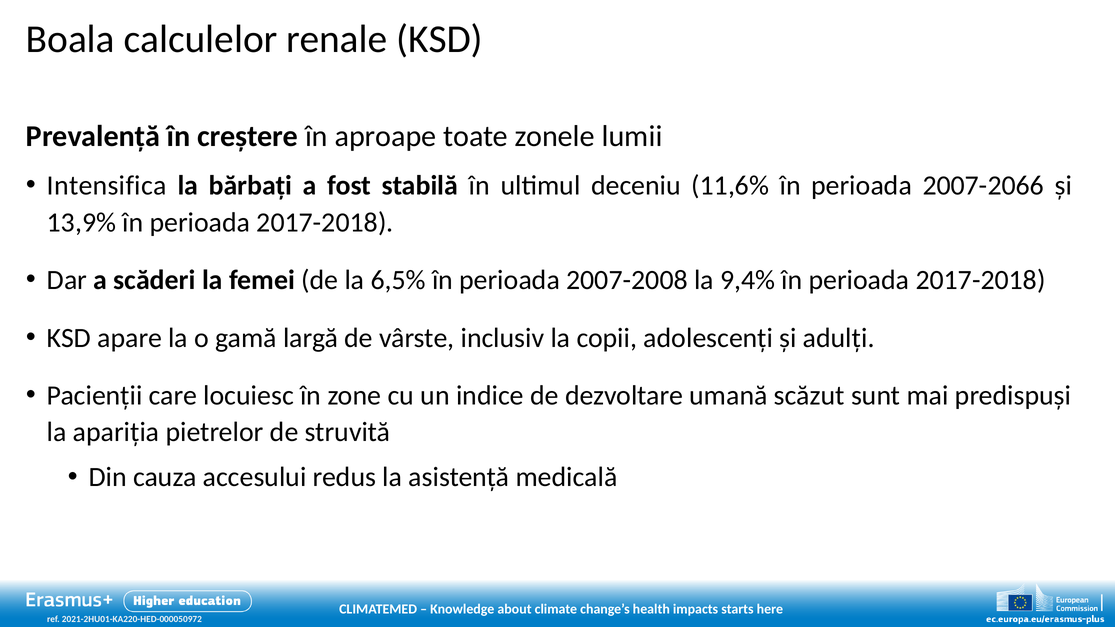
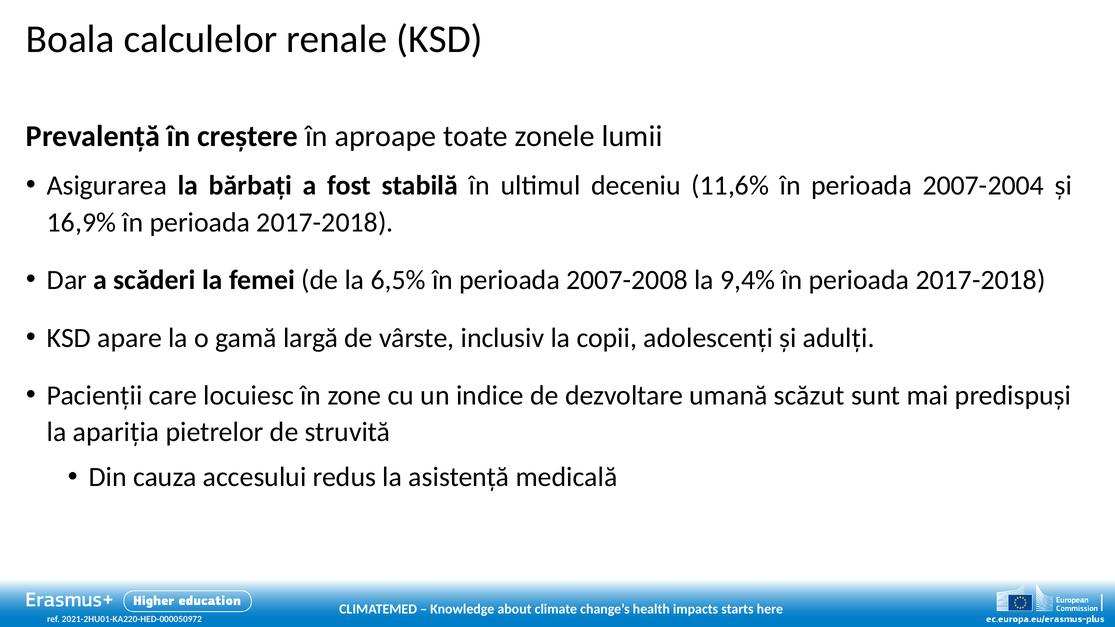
Intensifica: Intensifica -> Asigurarea (107, 186)
2007-2066: 2007-2066 -> 2007-2004 (983, 186)
13,9%: 13,9% -> 16,9% (81, 223)
